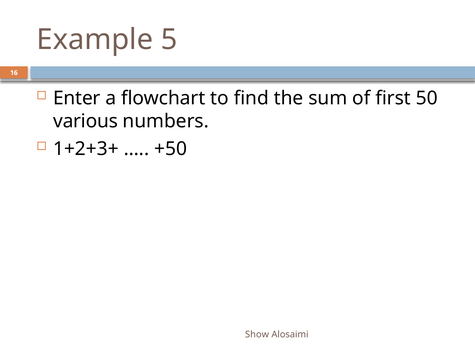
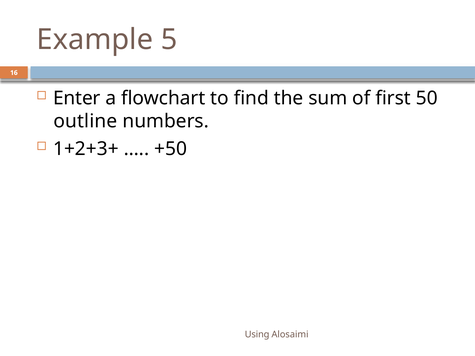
various: various -> outline (85, 121)
Show: Show -> Using (257, 335)
